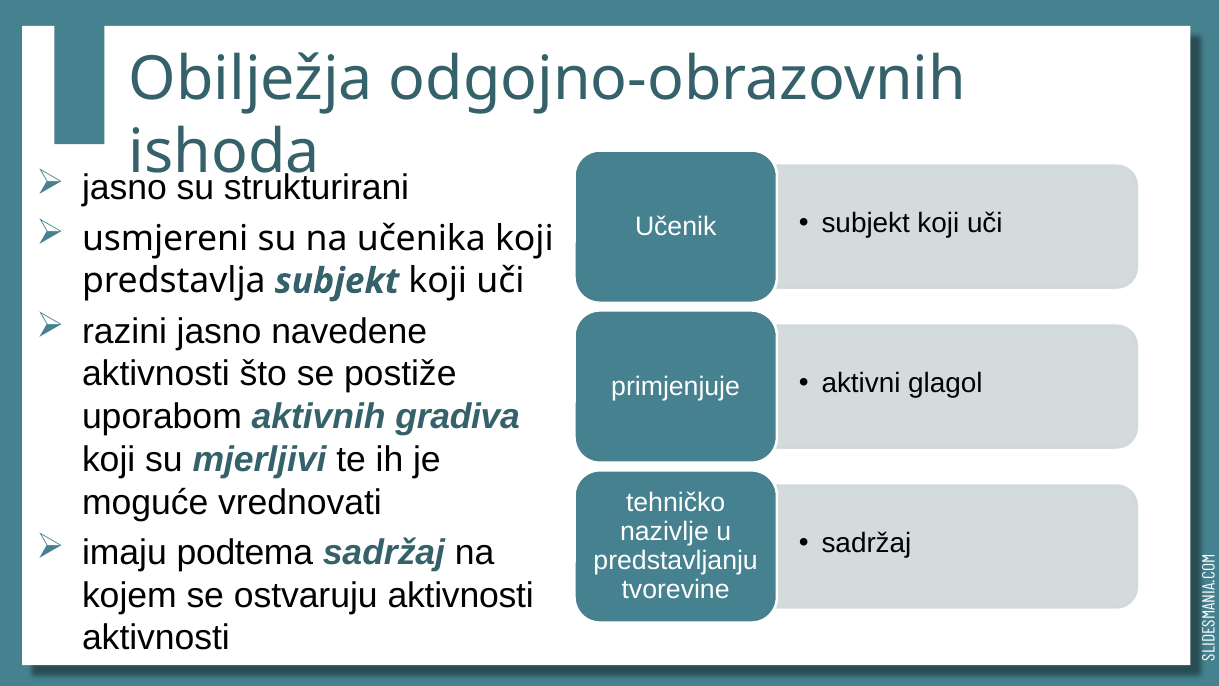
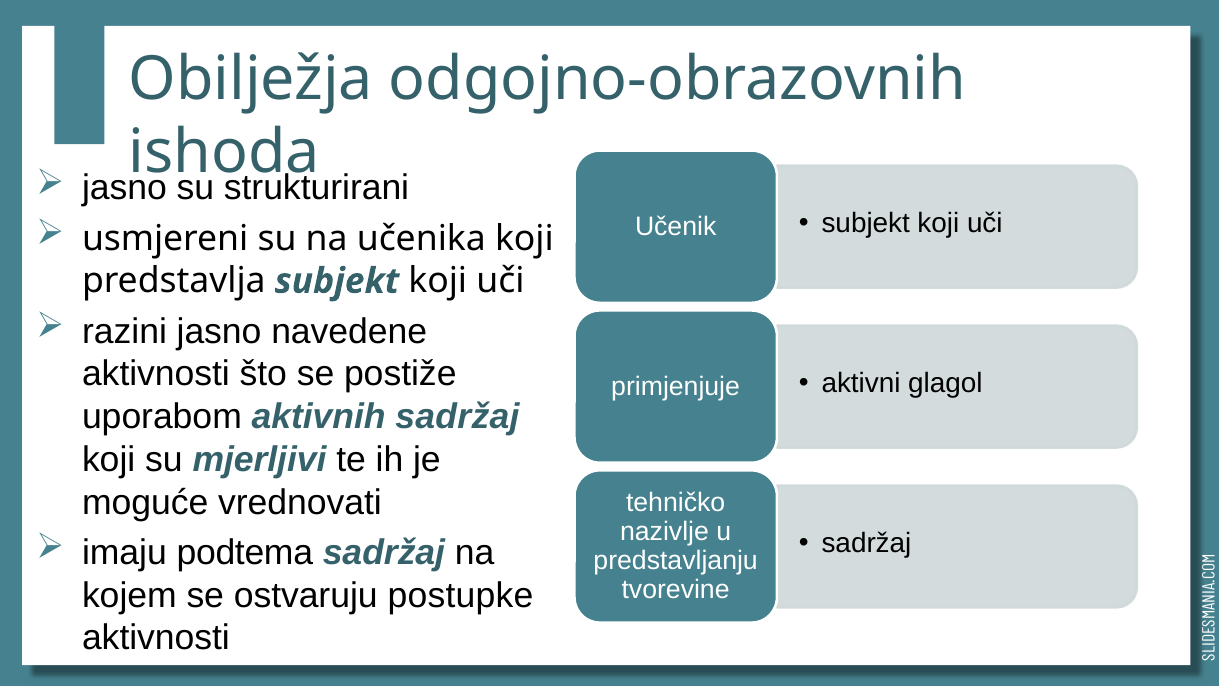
aktivnih gradiva: gradiva -> sadržaj (457, 417)
ostvaruju aktivnosti: aktivnosti -> postupke (460, 595)
